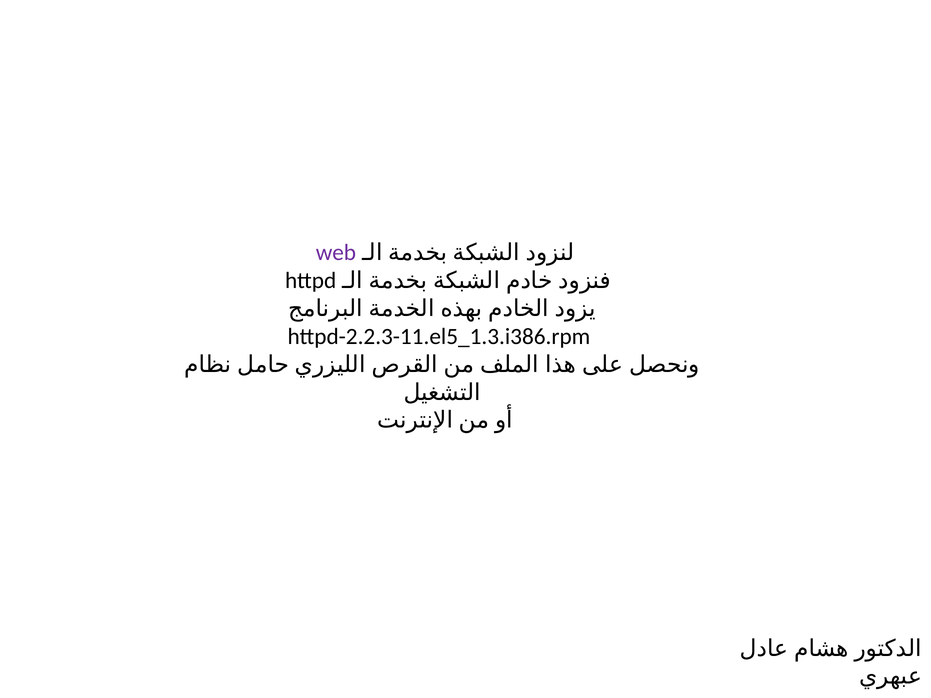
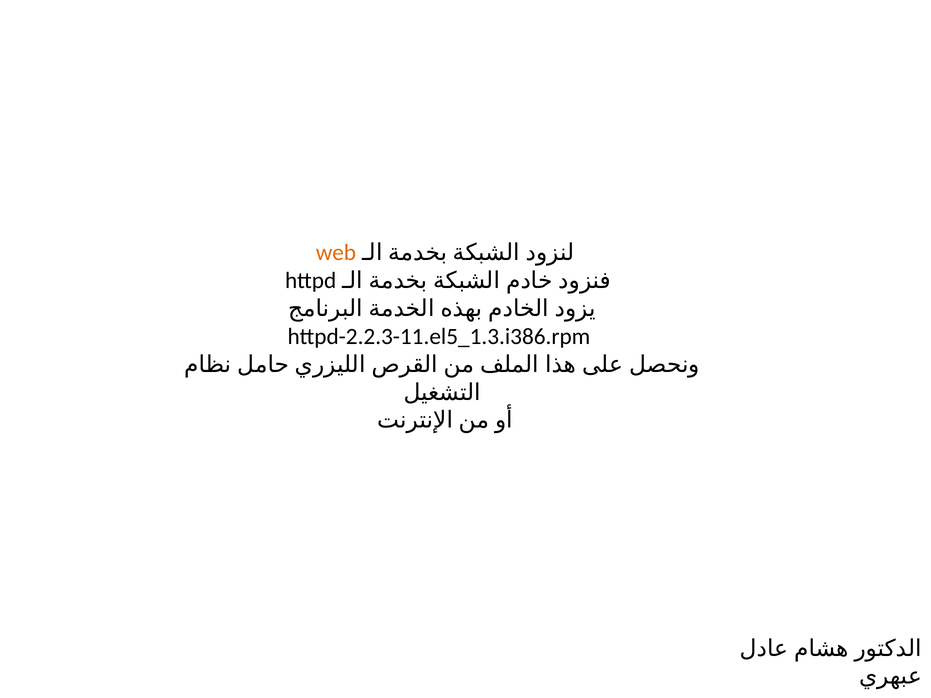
web colour: purple -> orange (336, 253)
